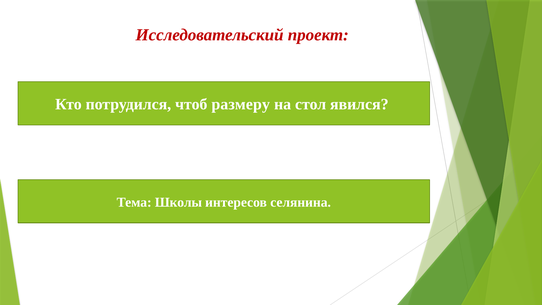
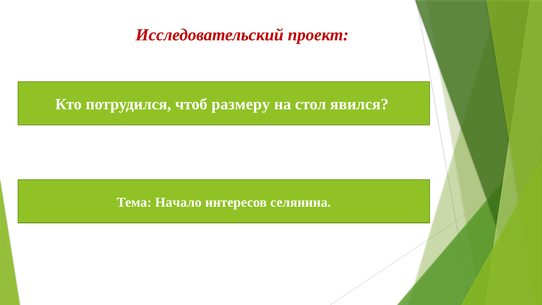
Школы: Школы -> Начало (178, 202)
